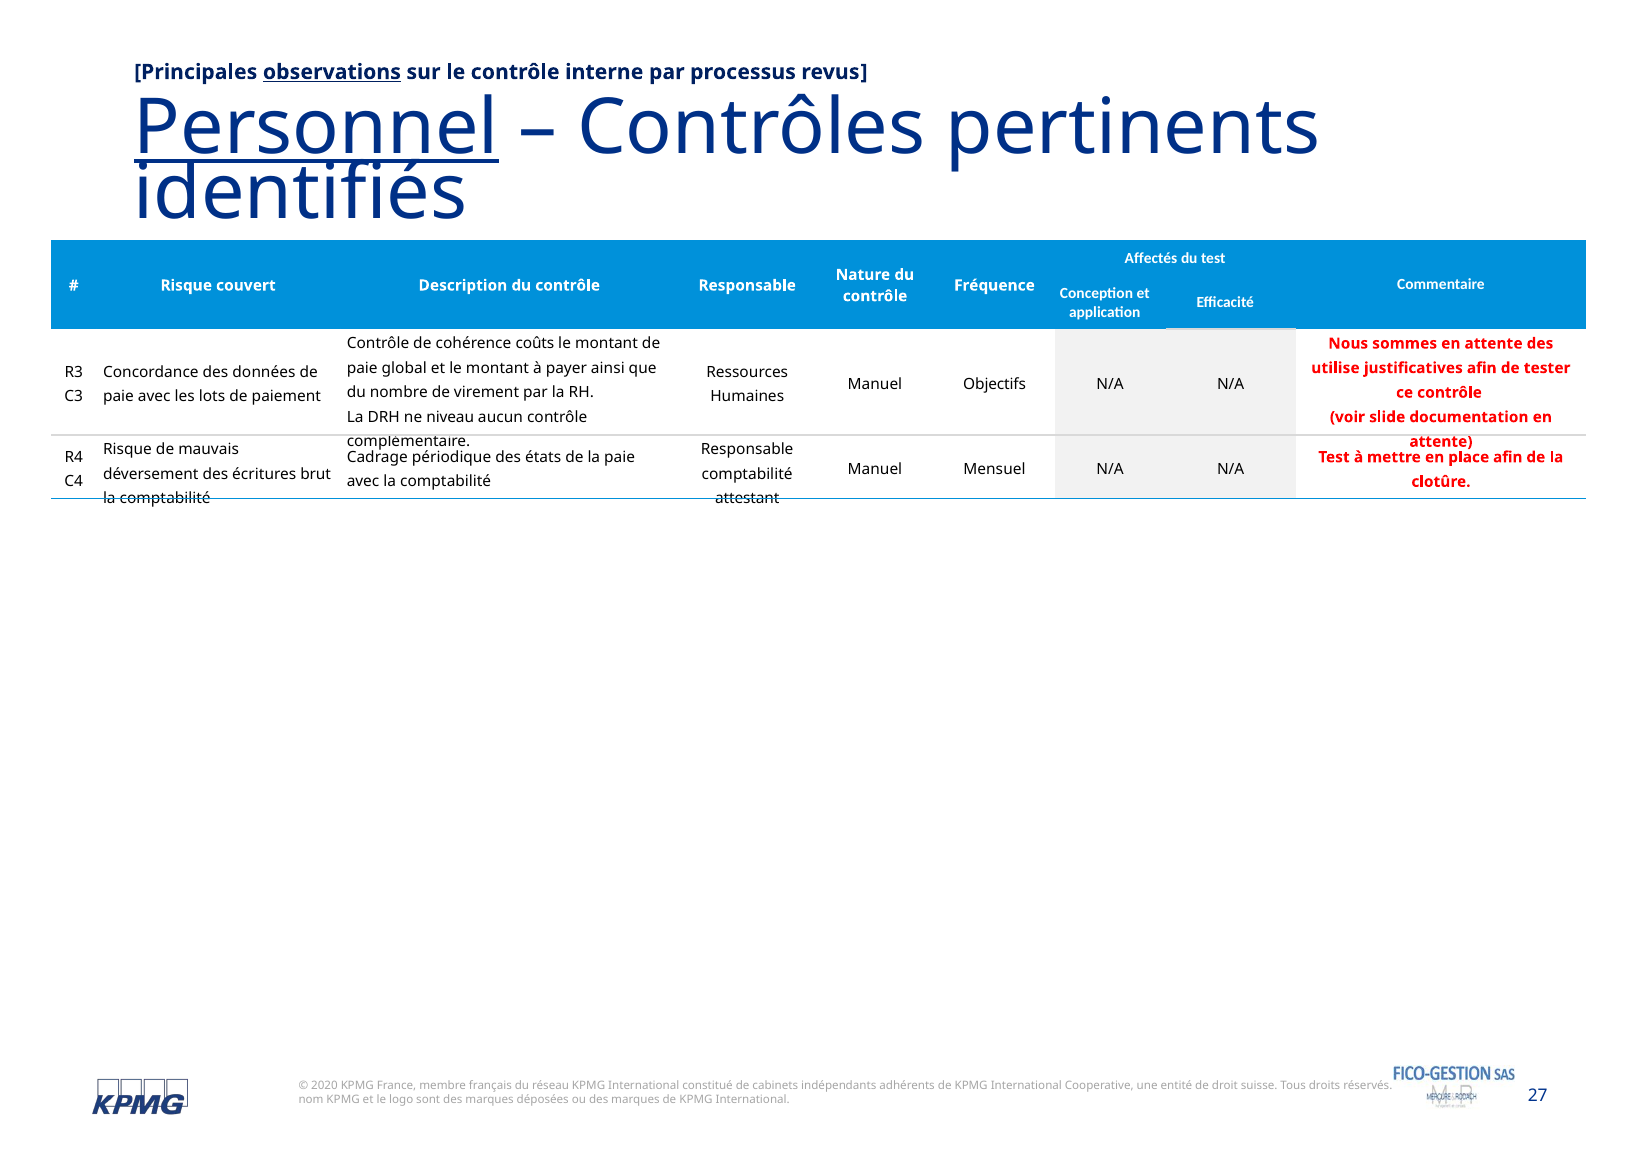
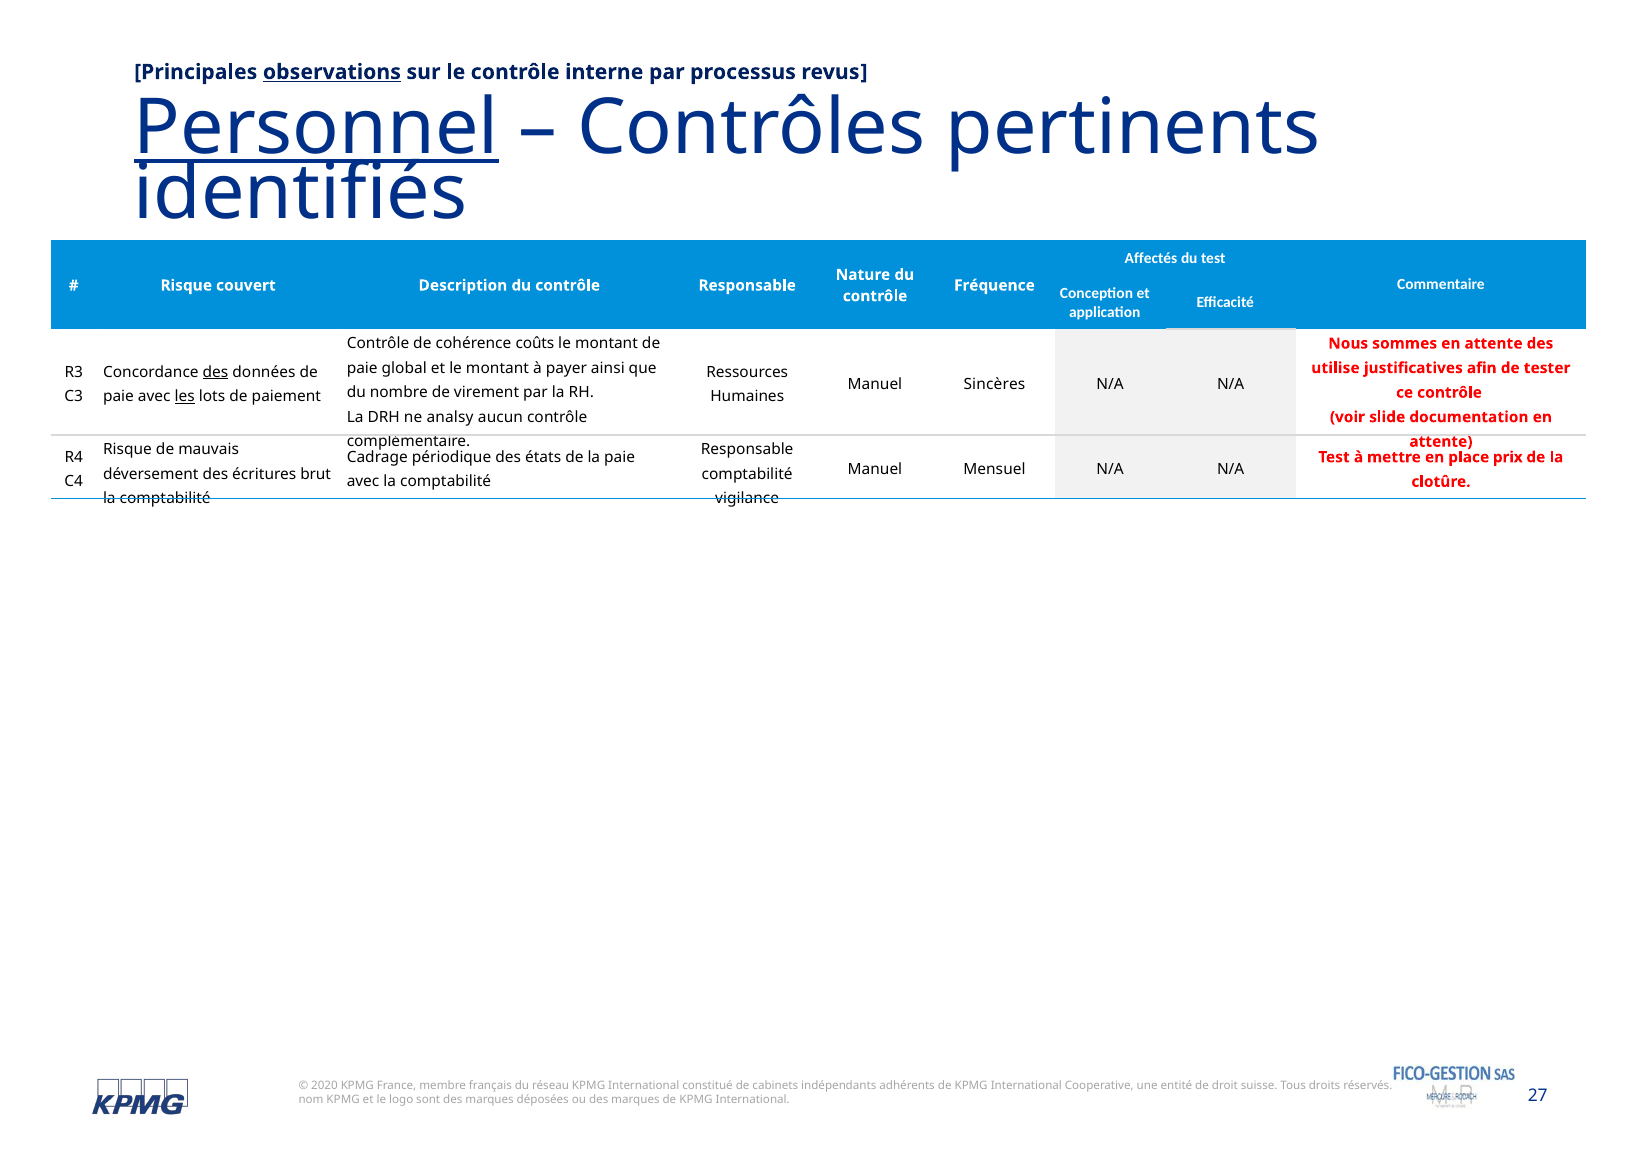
des underline: none -> present (215, 372)
Objectifs: Objectifs -> Sincères (994, 385)
les underline: none -> present (185, 397)
niveau: niveau -> analsy (450, 417)
place afin: afin -> prix (1508, 457)
attestant: attestant -> vigilance (747, 499)
